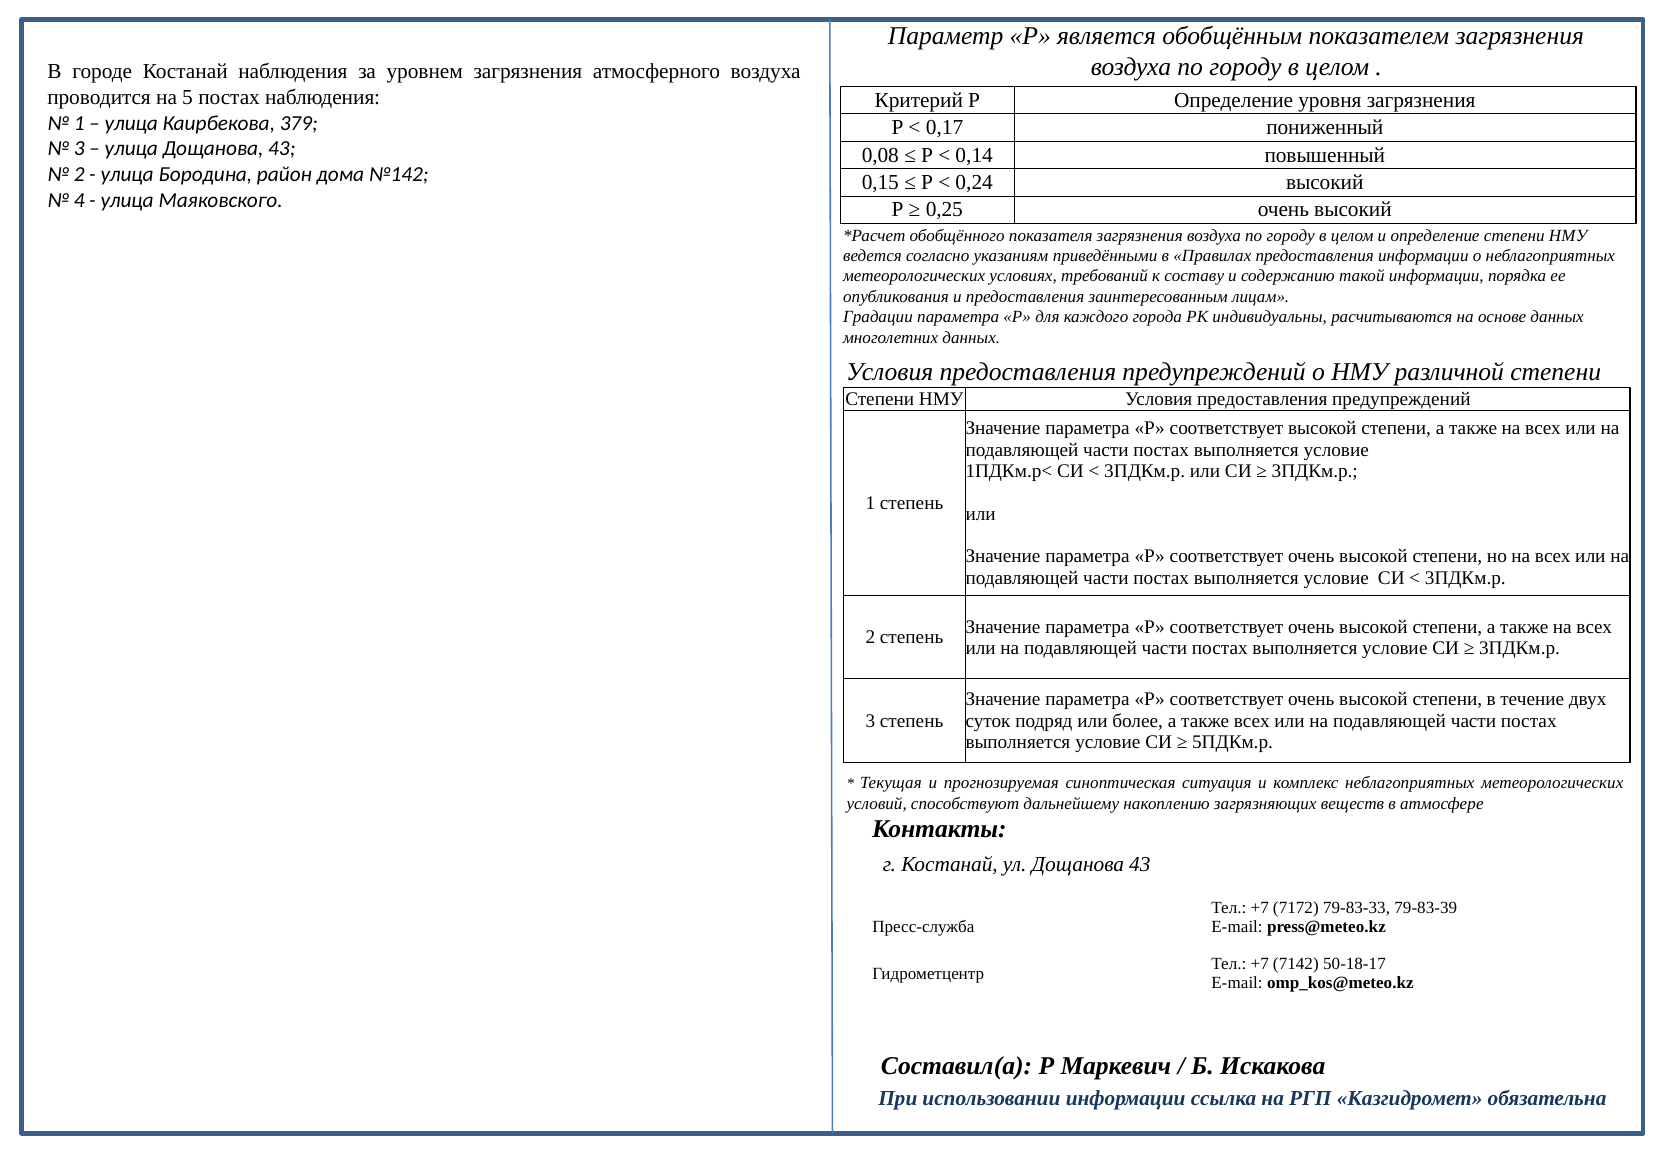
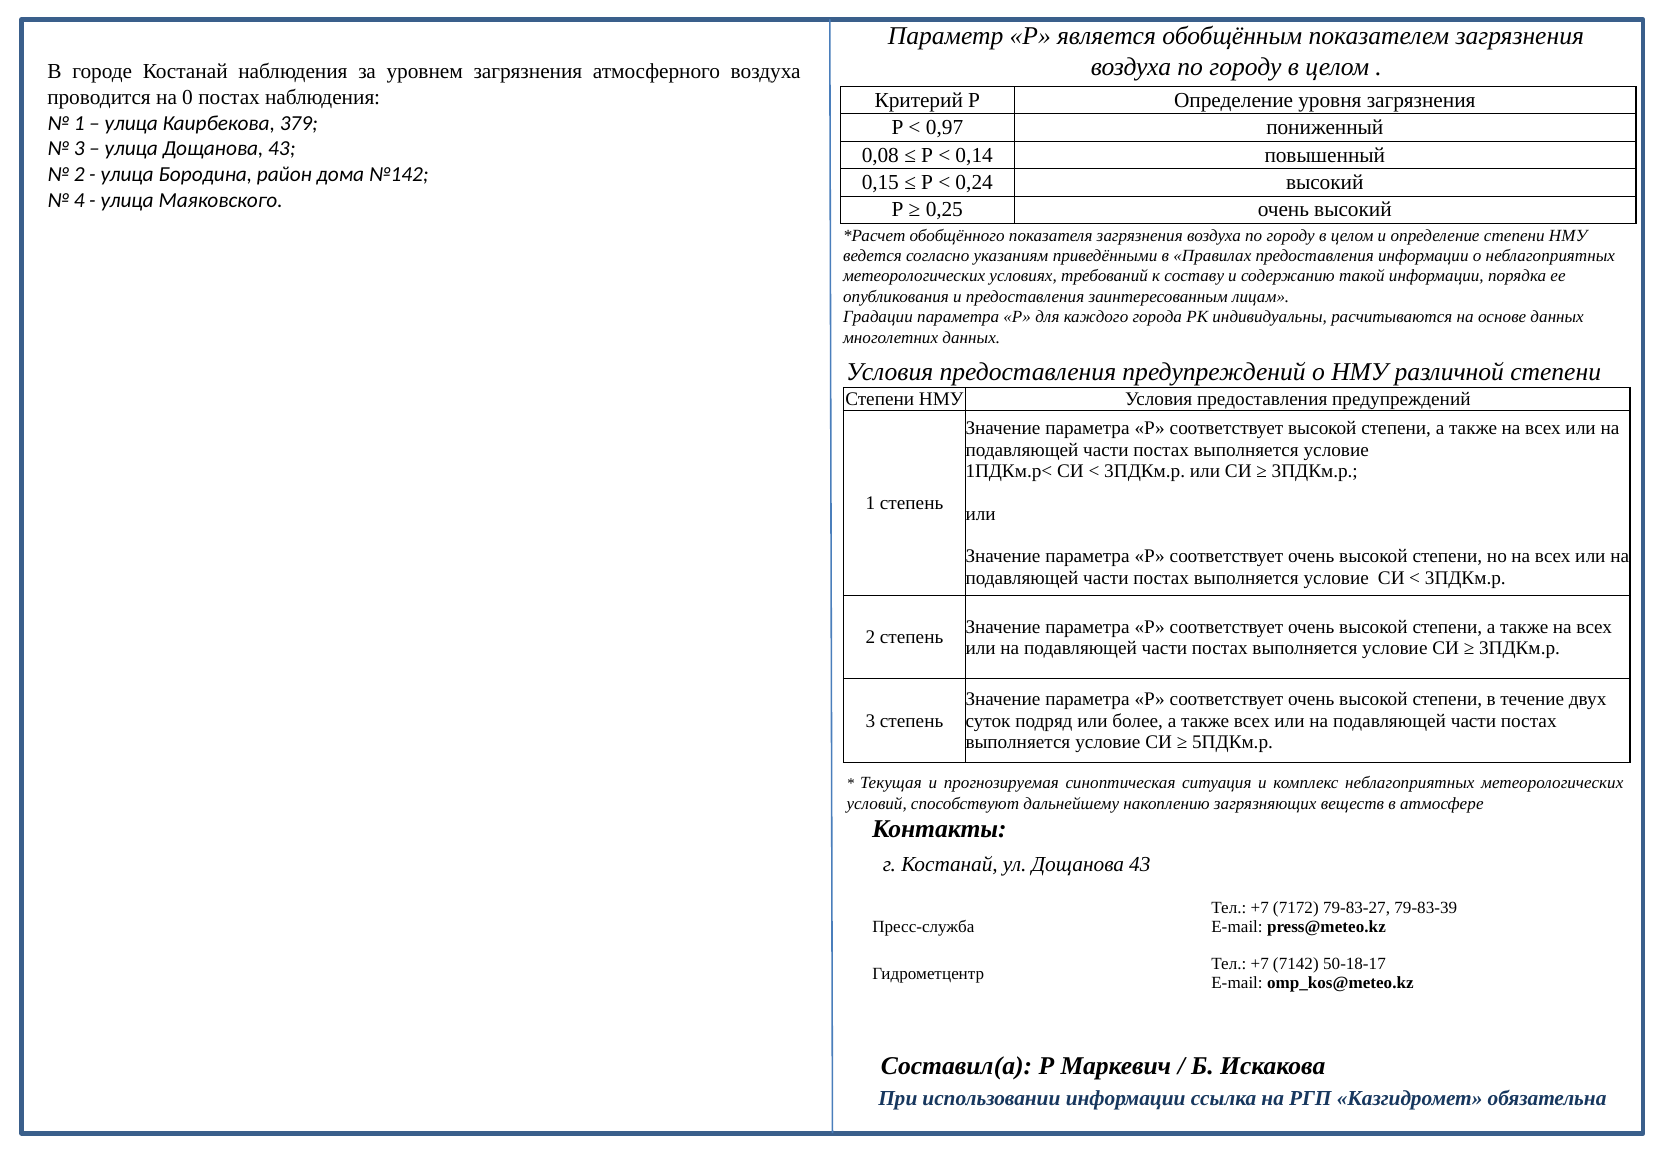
5: 5 -> 0 (188, 98)
0,17: 0,17 -> 0,97 (945, 127)
79-83-33: 79-83-33 -> 79-83-27 (1357, 907)
